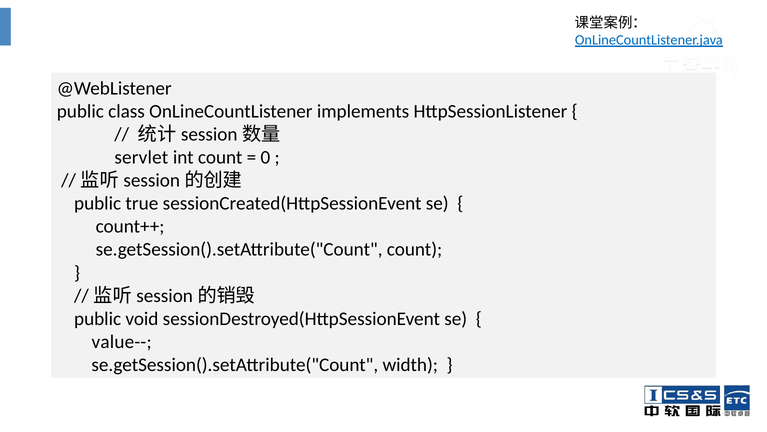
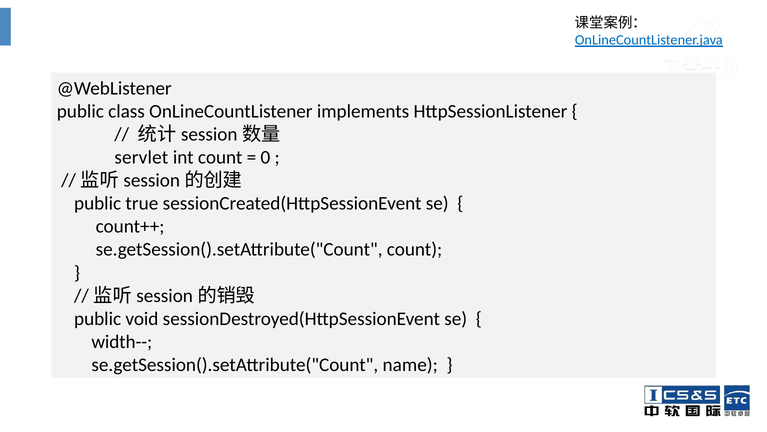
value--: value-- -> width-- (122, 341)
width: width -> name (410, 364)
